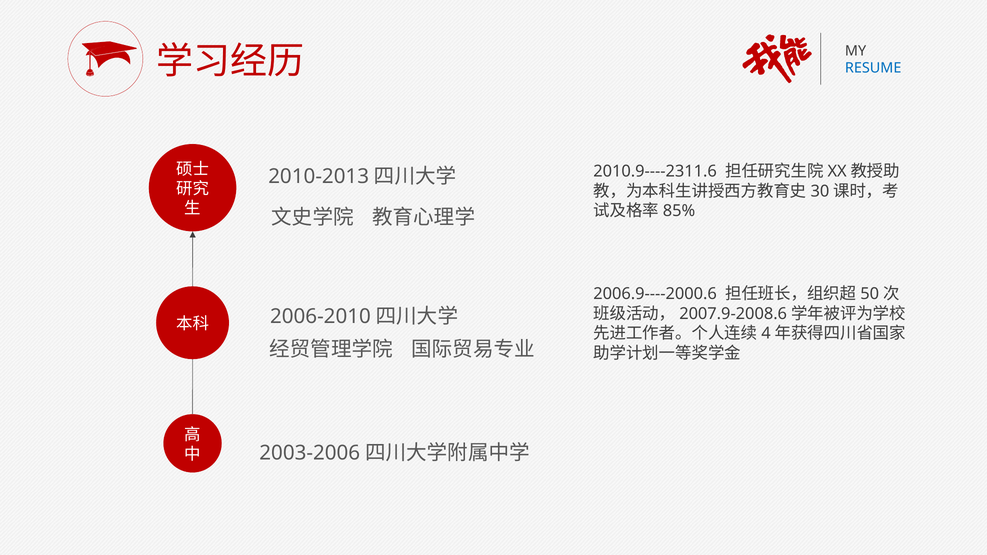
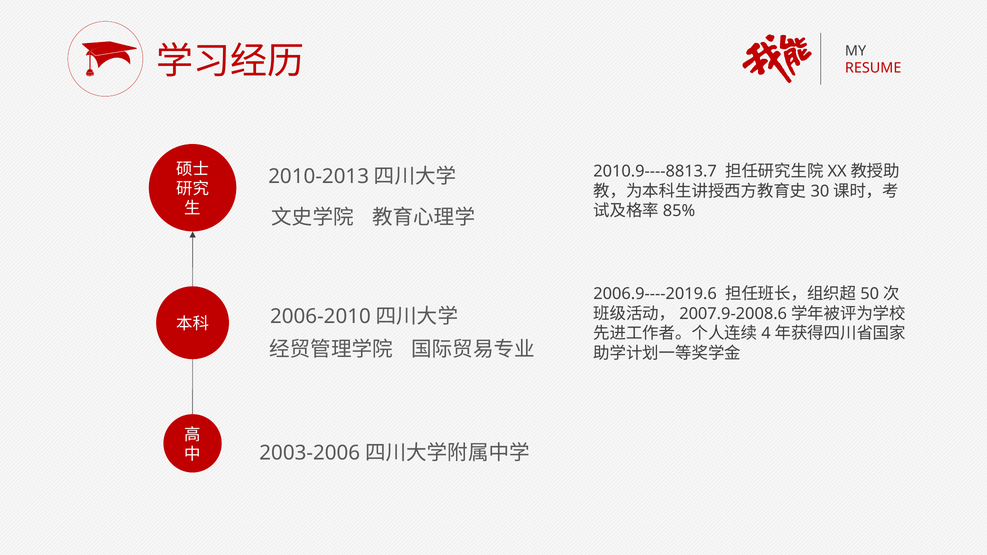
RESUME colour: blue -> red (873, 68)
2010.9----2311.6: 2010.9----2311.6 -> 2010.9----8813.7 (655, 171)
2006.9----2000.6: 2006.9----2000.6 -> 2006.9----2019.6 (655, 294)
